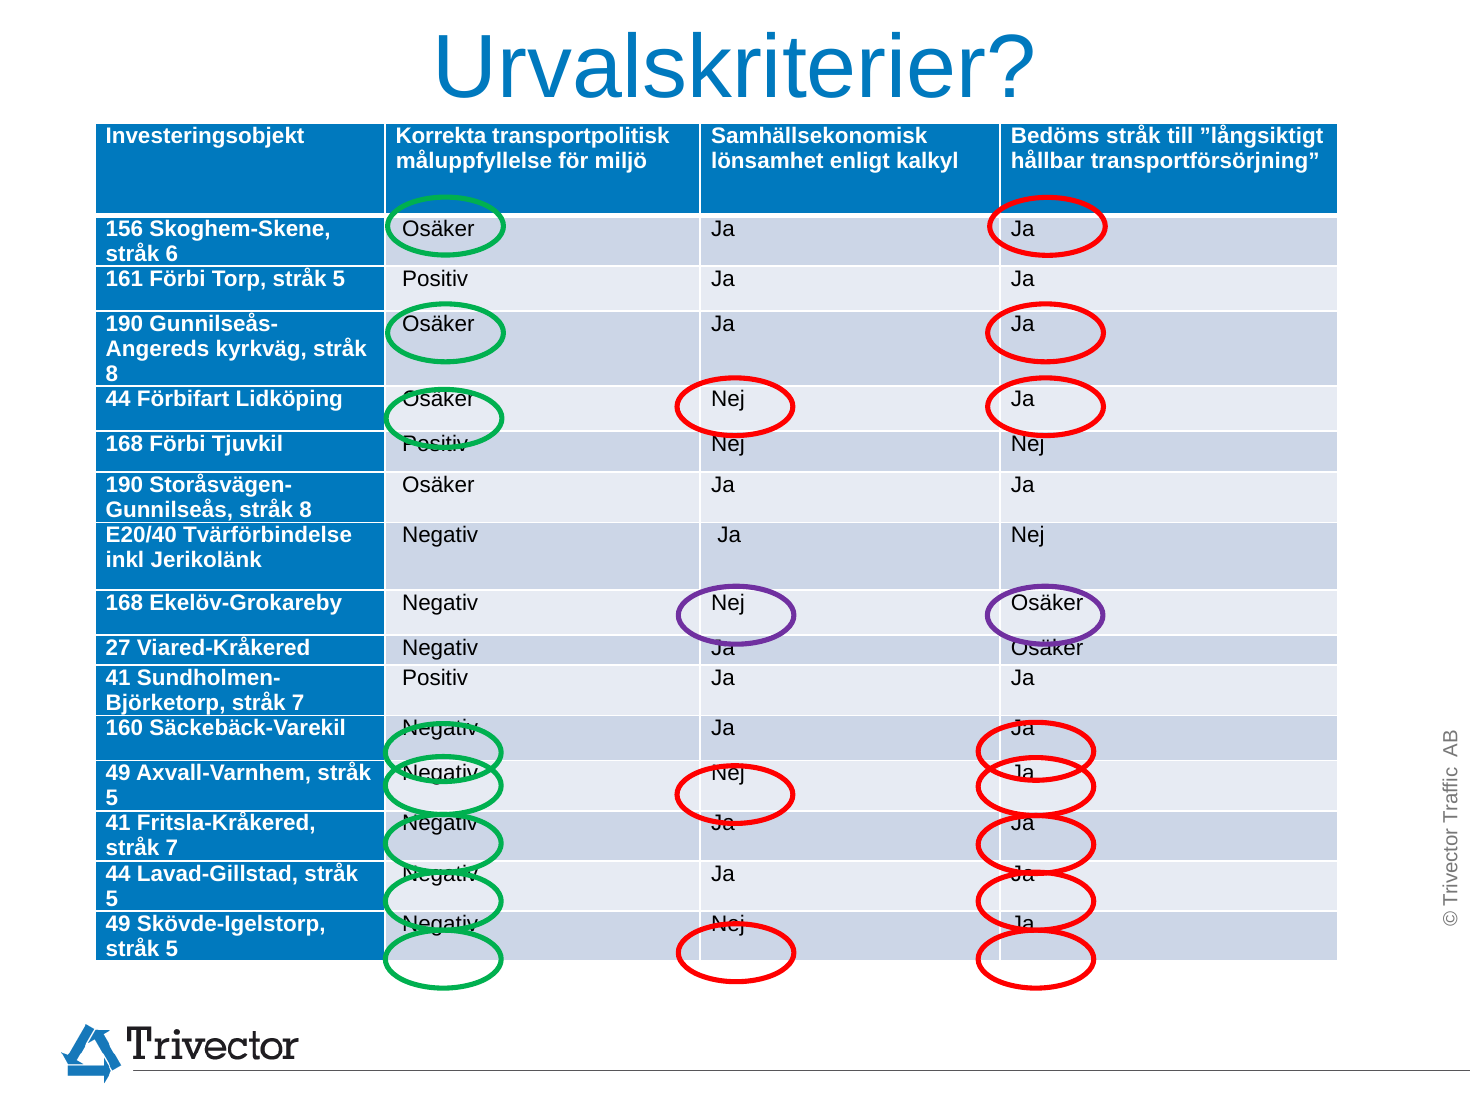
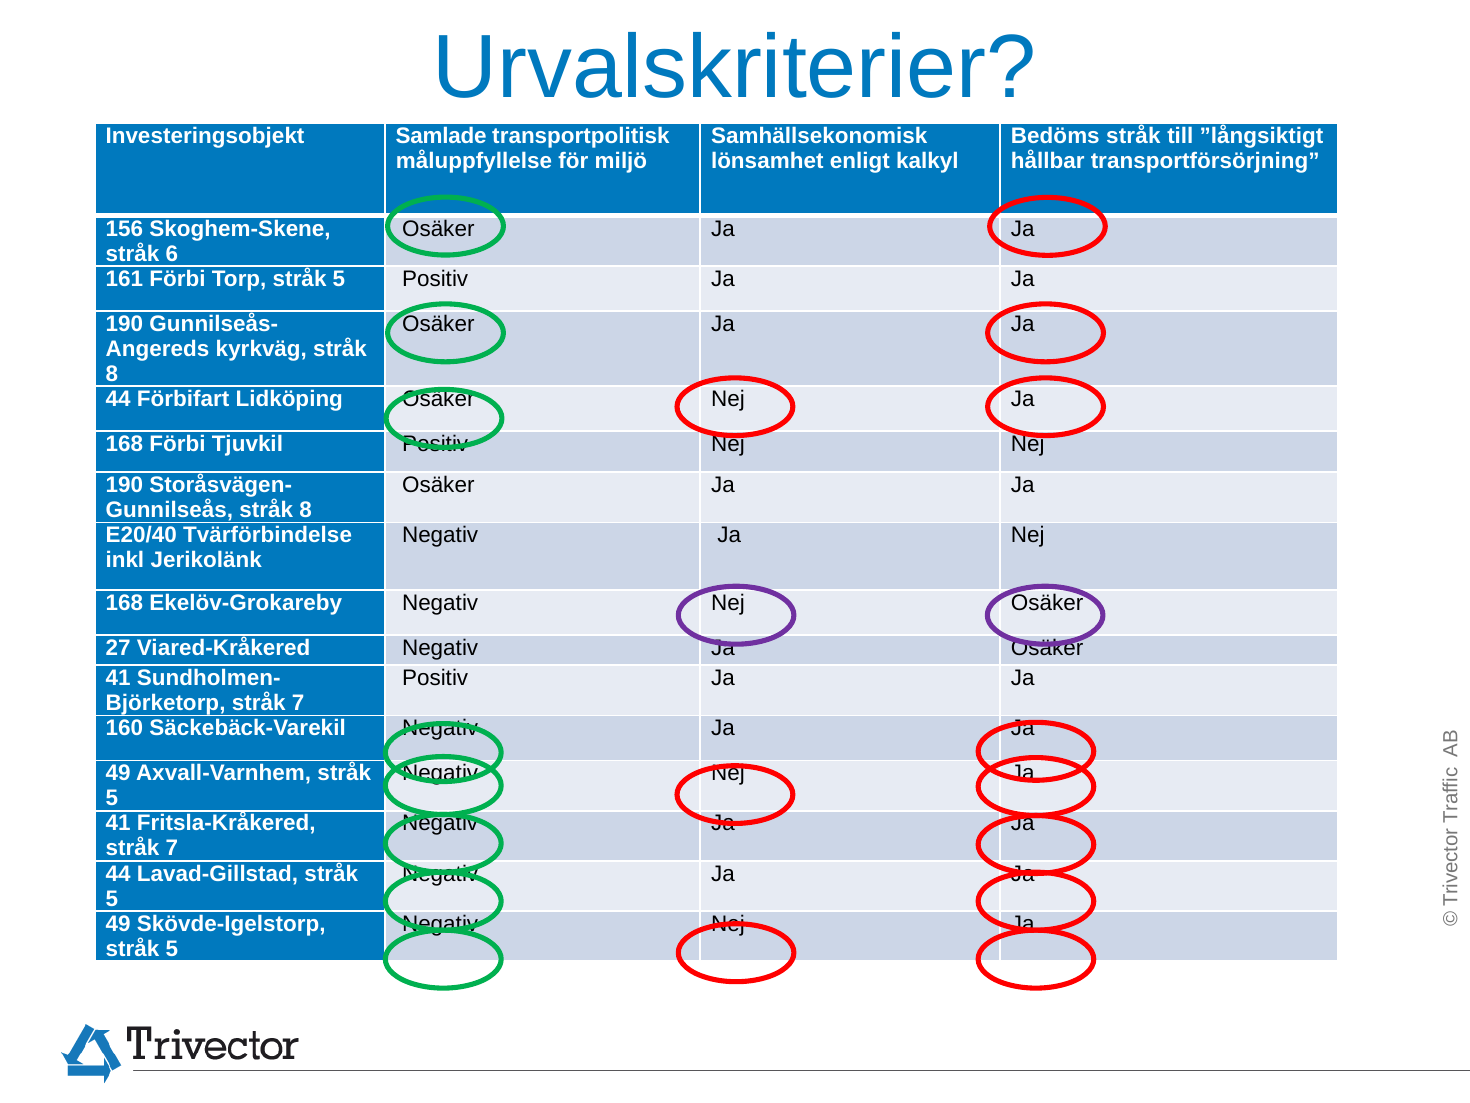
Korrekta: Korrekta -> Samlade (441, 136)
